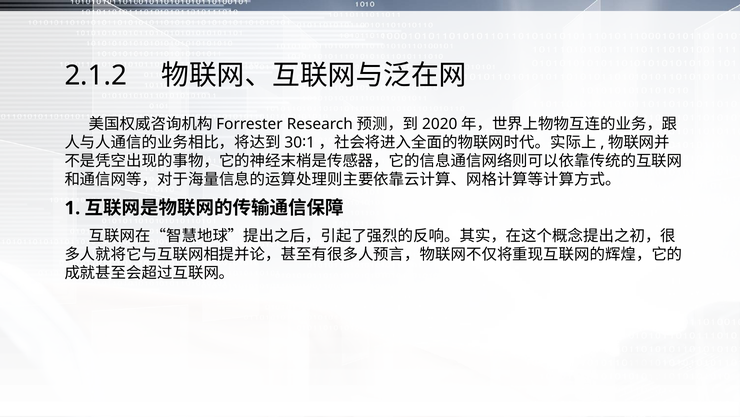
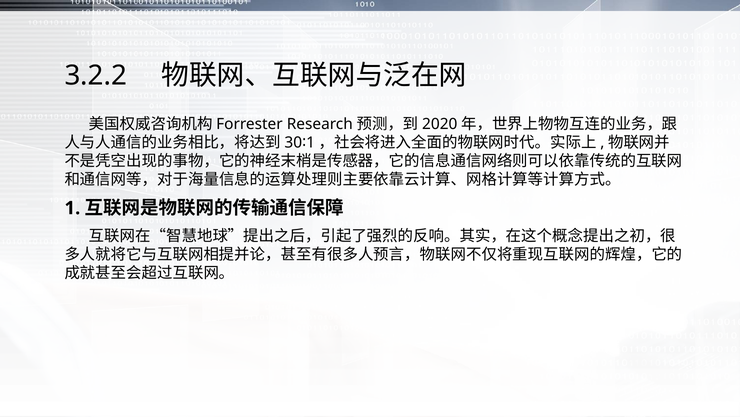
2.1.2: 2.1.2 -> 3.2.2 (96, 75)
